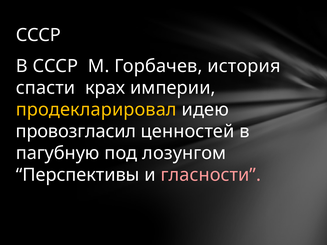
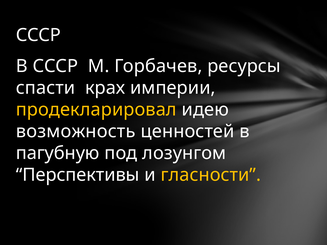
история: история -> ресурсы (244, 66)
провозгласил: провозгласил -> возможность (76, 131)
гласности colour: pink -> yellow (211, 175)
